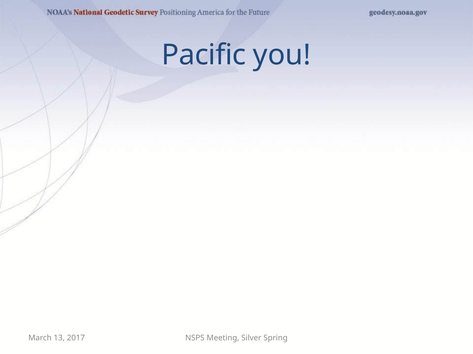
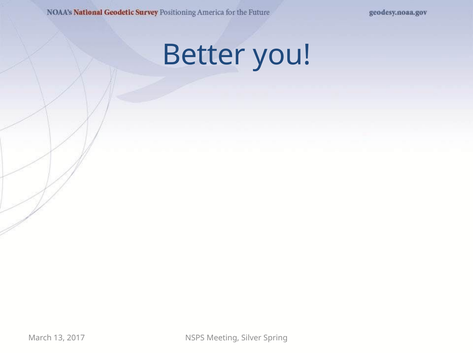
Pacific: Pacific -> Better (204, 55)
